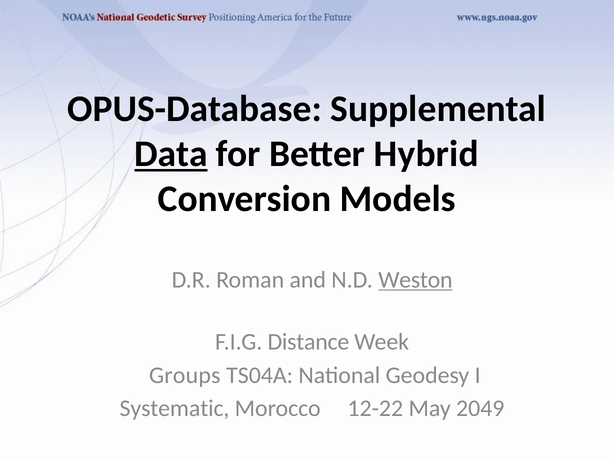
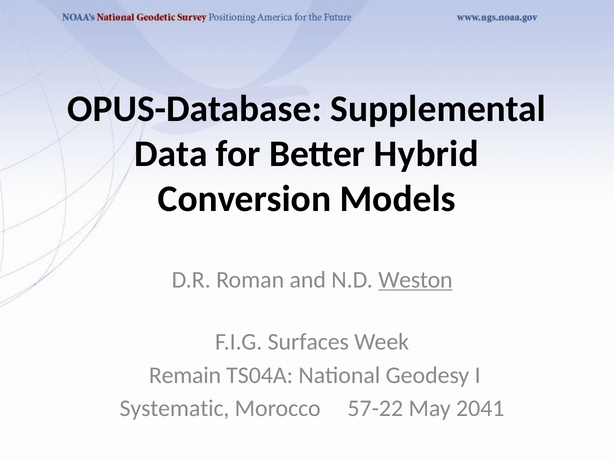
Data underline: present -> none (171, 154)
Distance: Distance -> Surfaces (308, 342)
Groups: Groups -> Remain (185, 376)
12-22: 12-22 -> 57-22 (375, 409)
2049: 2049 -> 2041 (480, 409)
